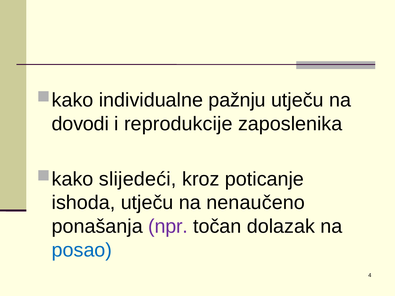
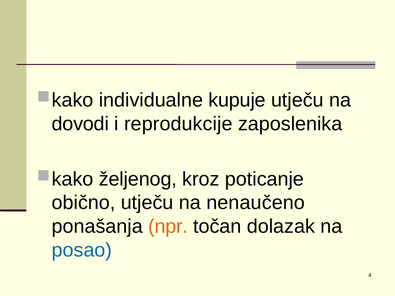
pažnju: pažnju -> kupuje (237, 100)
slijedeći: slijedeći -> željenog (138, 179)
ishoda: ishoda -> obično (84, 203)
npr colour: purple -> orange (168, 227)
